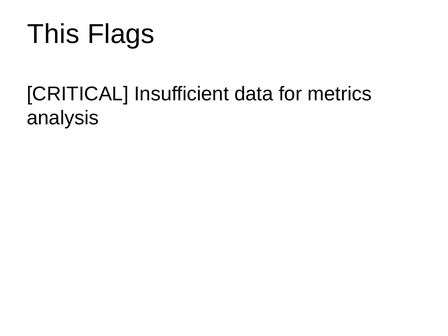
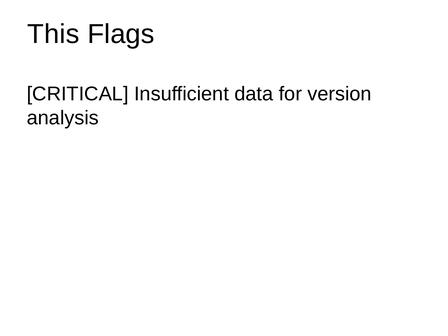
metrics: metrics -> version (340, 94)
